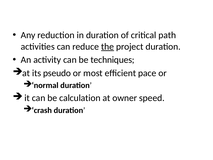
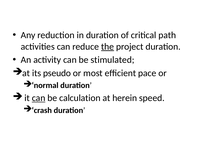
techniques: techniques -> stimulated (112, 60)
can underline: none -> present (39, 98)
owner: owner -> herein (125, 98)
